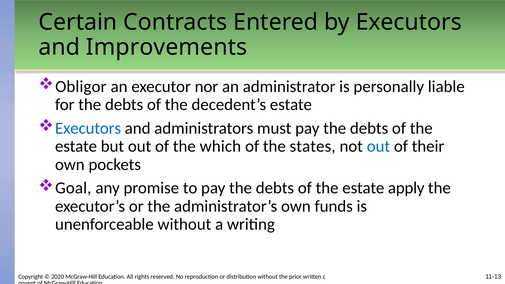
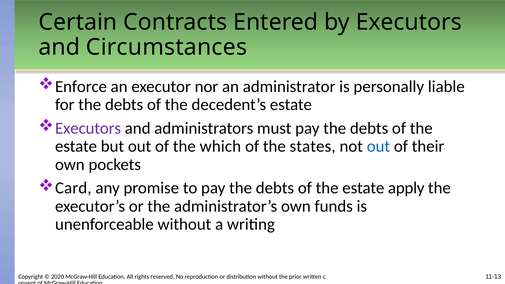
Improvements: Improvements -> Circumstances (167, 47)
Obligor: Obligor -> Enforce (81, 87)
Executors colour: blue -> purple (88, 128)
Goal: Goal -> Card (73, 188)
